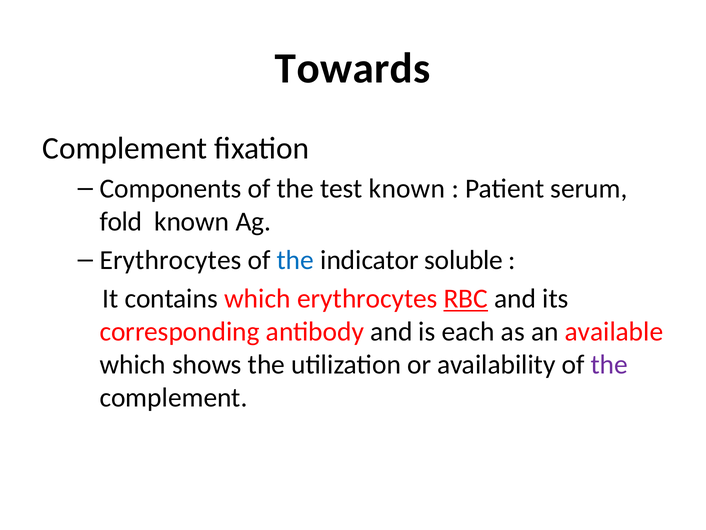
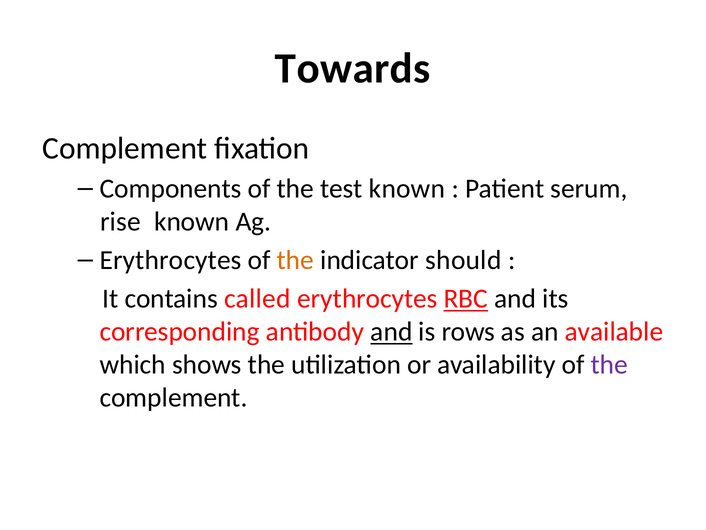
fold: fold -> rise (121, 222)
the colour: blue -> orange (295, 260)
soluble: soluble -> should (463, 260)
contains which: which -> called (257, 299)
and underline: none -> present (391, 332)
each: each -> rows (468, 332)
